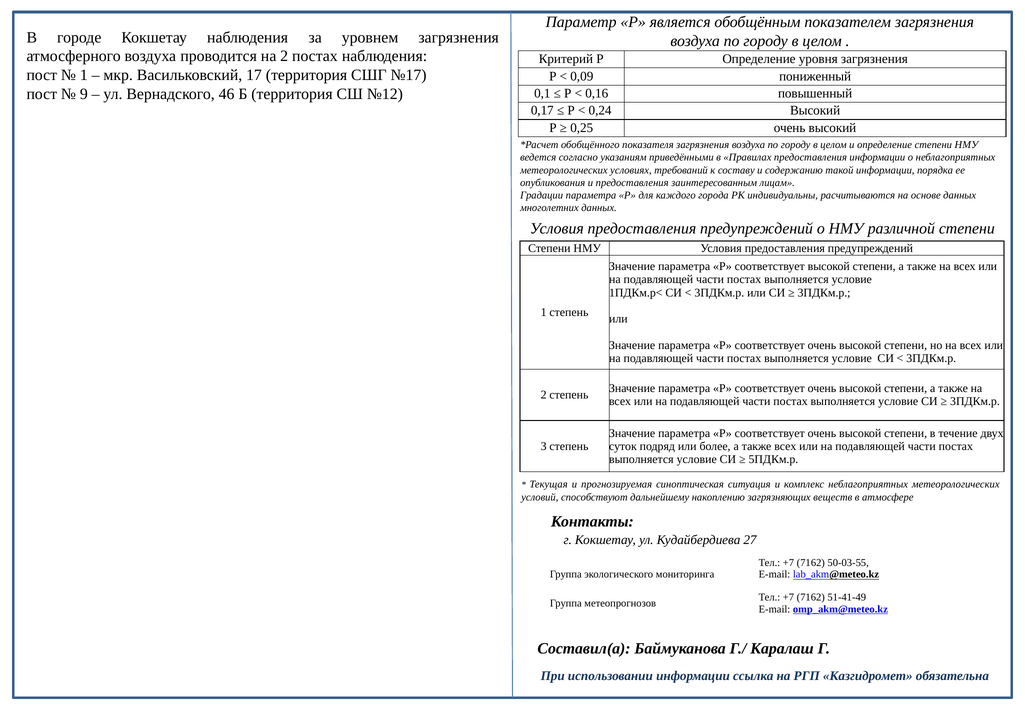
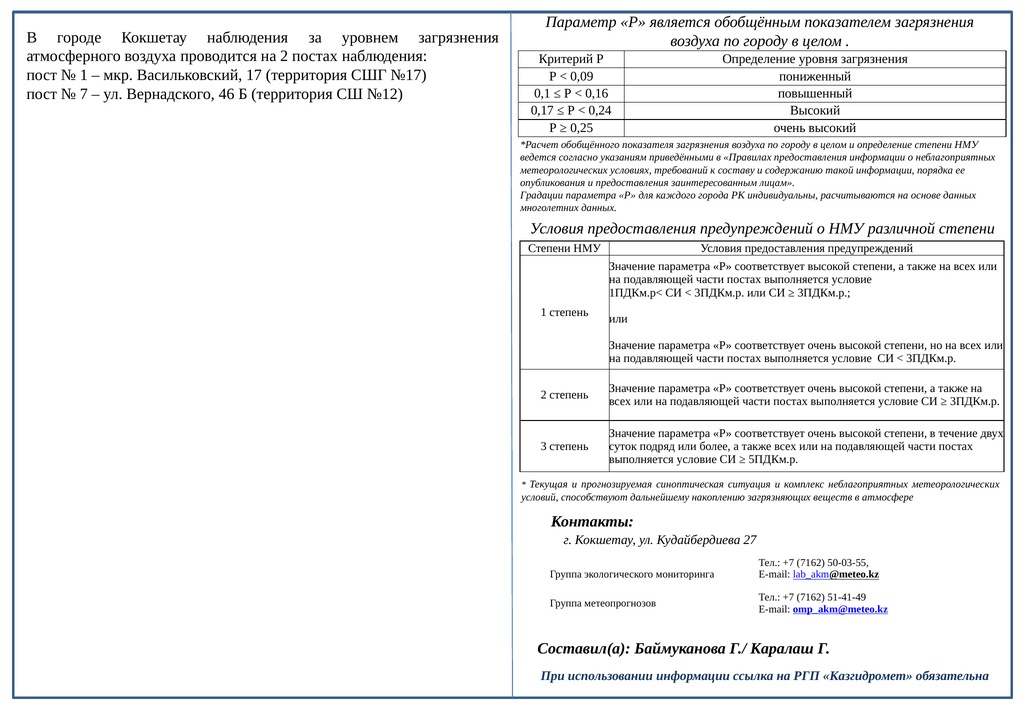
9: 9 -> 7 (84, 94)
